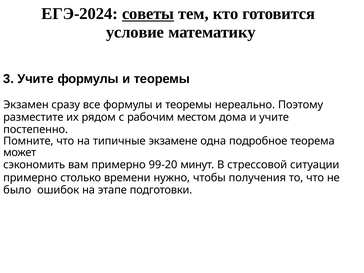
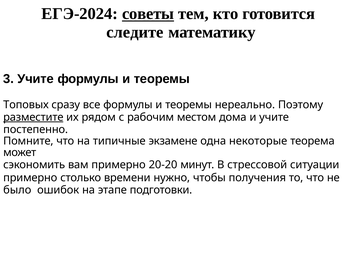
условие: условие -> следите (135, 32)
Экзамен: Экзамен -> Топовых (26, 105)
разместите underline: none -> present (33, 117)
подробное: подробное -> некоторые (258, 141)
99-20: 99-20 -> 20-20 (163, 165)
